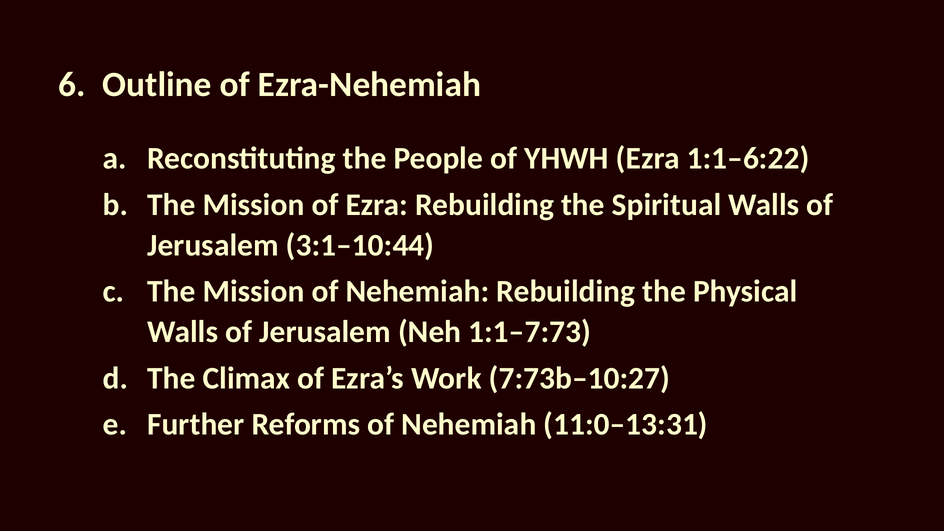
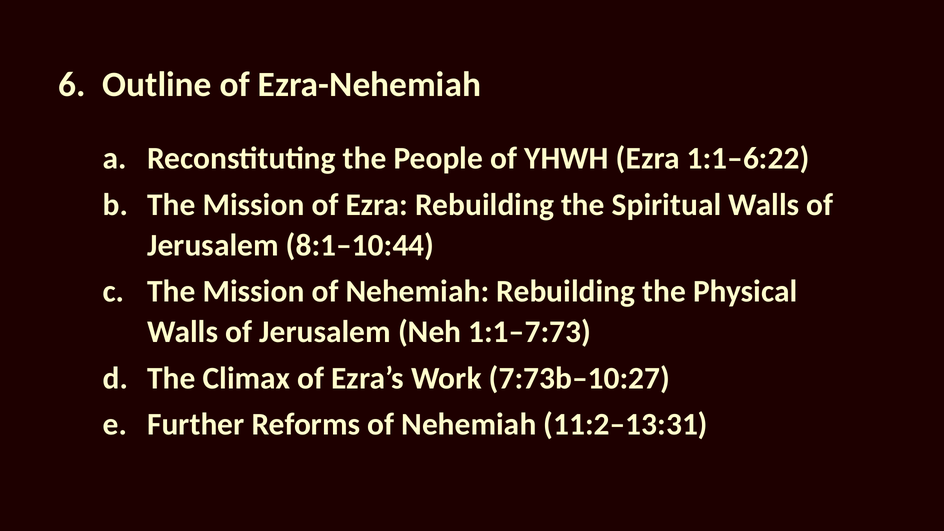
3:1–10:44: 3:1–10:44 -> 8:1–10:44 (360, 245)
11:0–13:31: 11:0–13:31 -> 11:2–13:31 (626, 425)
